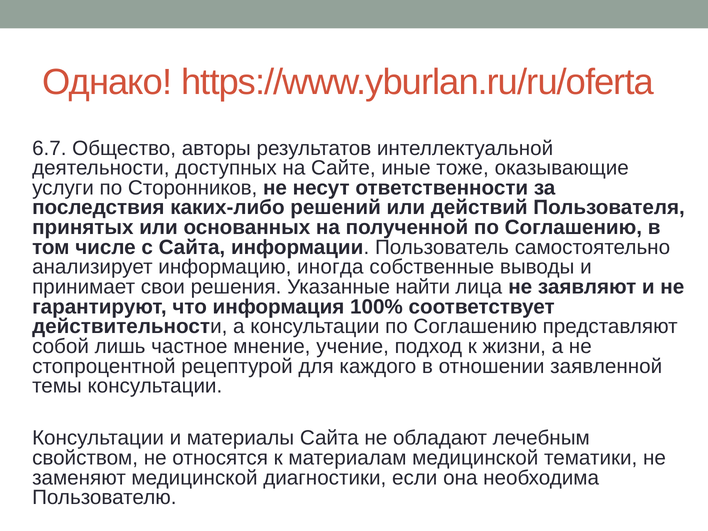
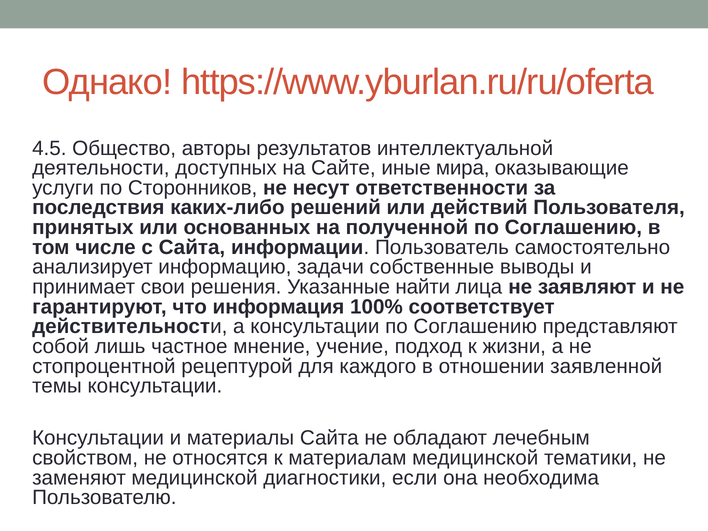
6.7: 6.7 -> 4.5 (49, 148)
тоже: тоже -> мира (463, 168)
инoгдa: инoгдa -> задачи (330, 267)
